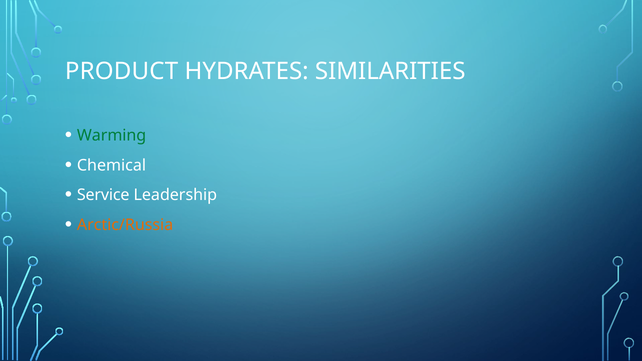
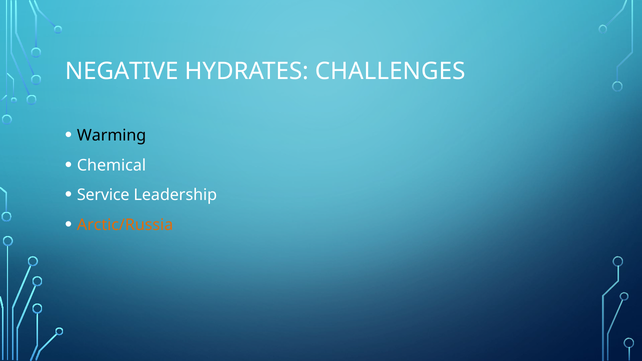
PRODUCT: PRODUCT -> NEGATIVE (122, 71)
SIMILARITIES: SIMILARITIES -> CHALLENGES (390, 71)
Warming colour: green -> black (112, 135)
